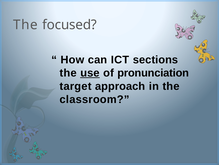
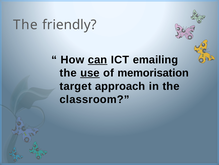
focused: focused -> friendly (69, 25)
can underline: none -> present (98, 60)
sections: sections -> emailing (156, 60)
pronunciation: pronunciation -> memorisation (153, 73)
